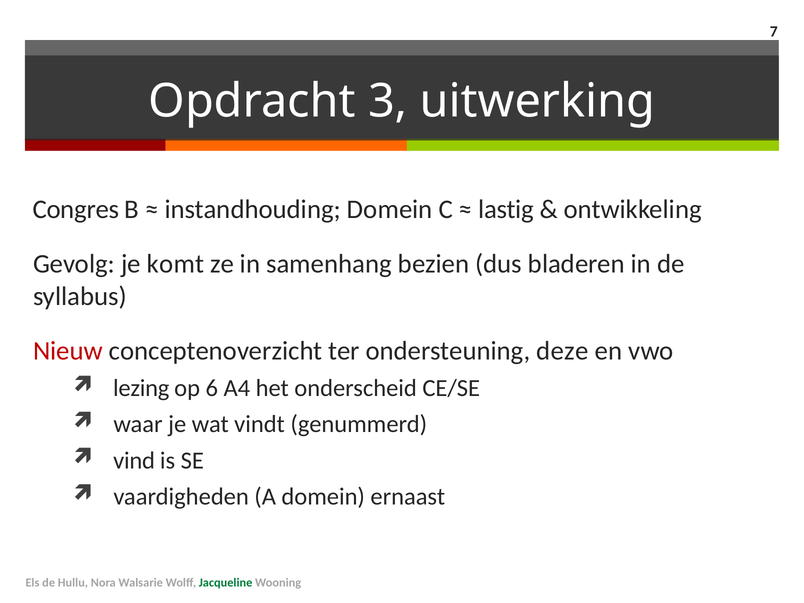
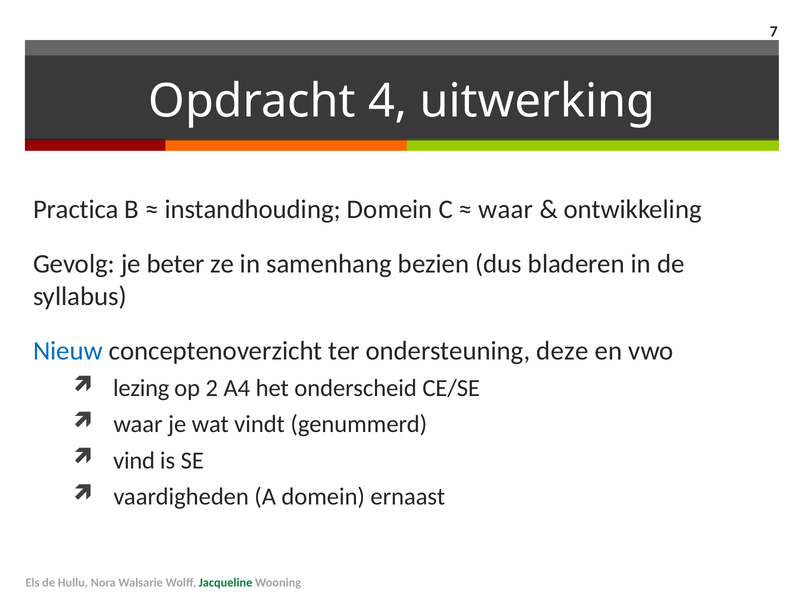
3: 3 -> 4 (388, 101)
Congres: Congres -> Practica (76, 210)
lastig: lastig -> waar (506, 210)
komt: komt -> beter (176, 264)
Nieuw colour: red -> blue (68, 351)
6: 6 -> 2 (212, 388)
